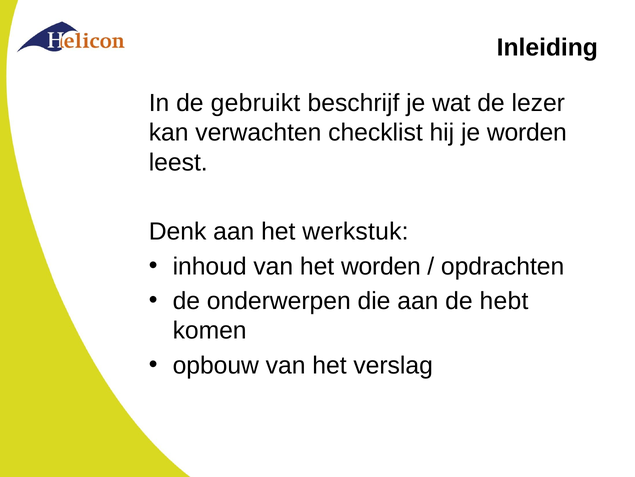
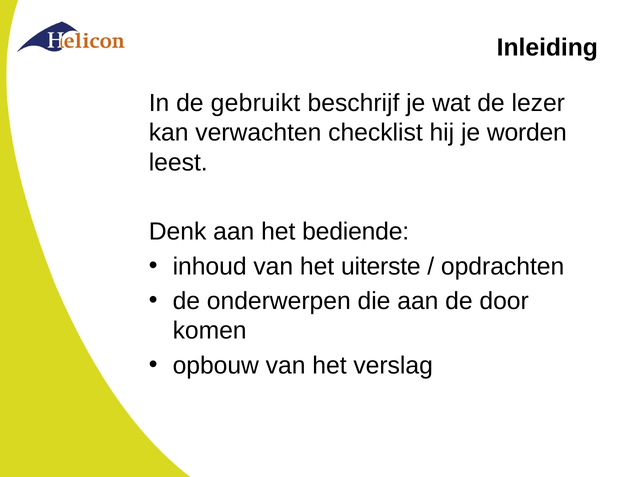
werkstuk: werkstuk -> bediende (356, 231)
het worden: worden -> uiterste (381, 266)
hebt: hebt -> door (504, 301)
